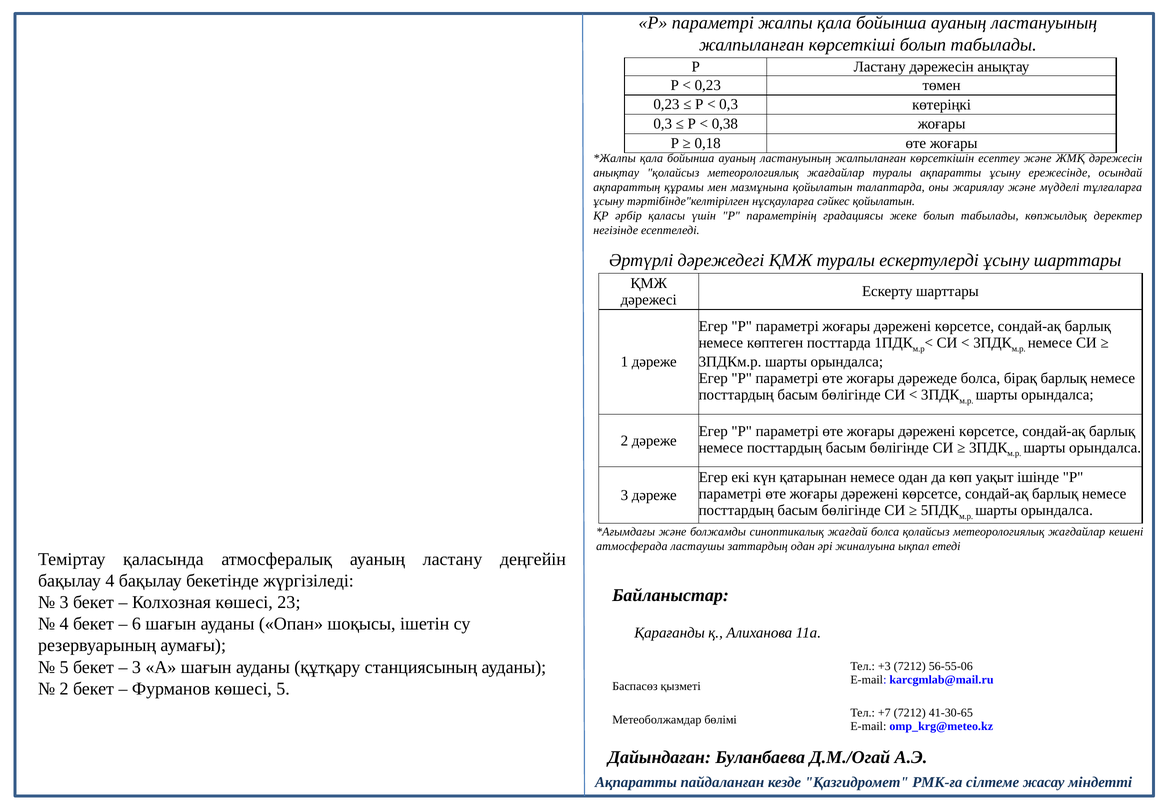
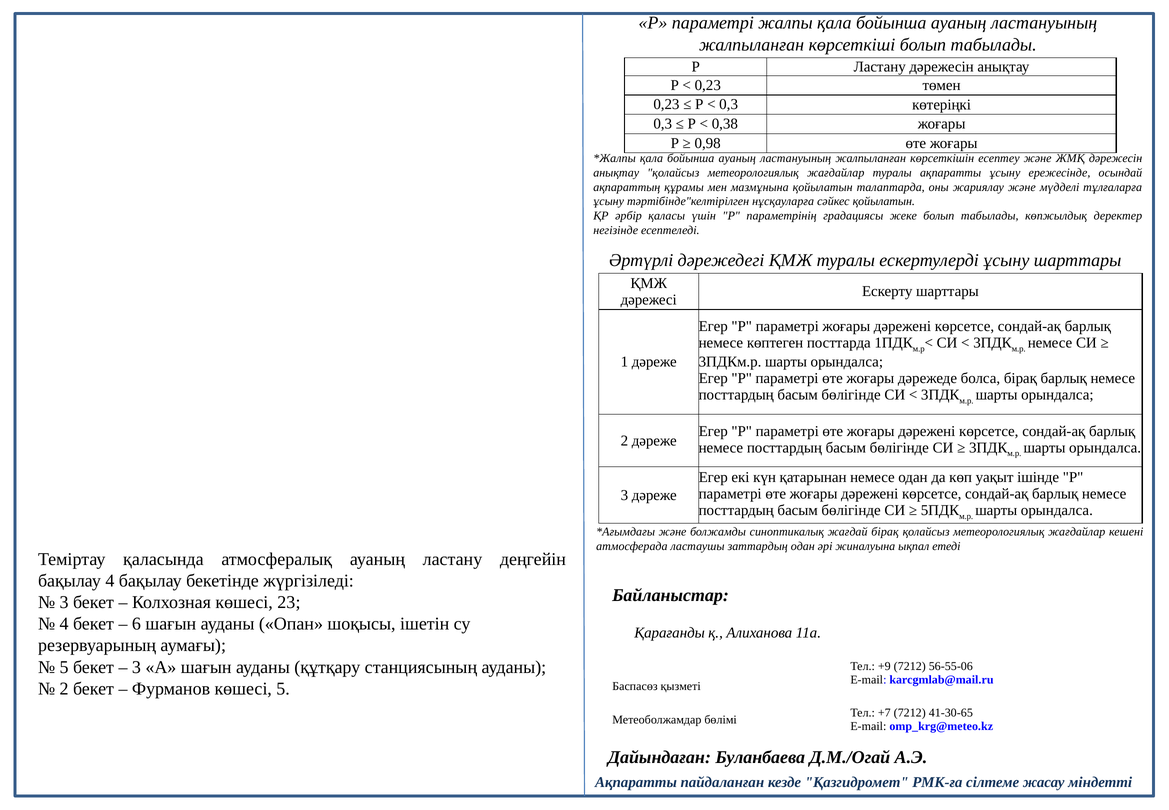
0,18: 0,18 -> 0,98 (708, 143)
жағдай болса: болса -> бірақ (885, 531)
+3: +3 -> +9 (884, 666)
